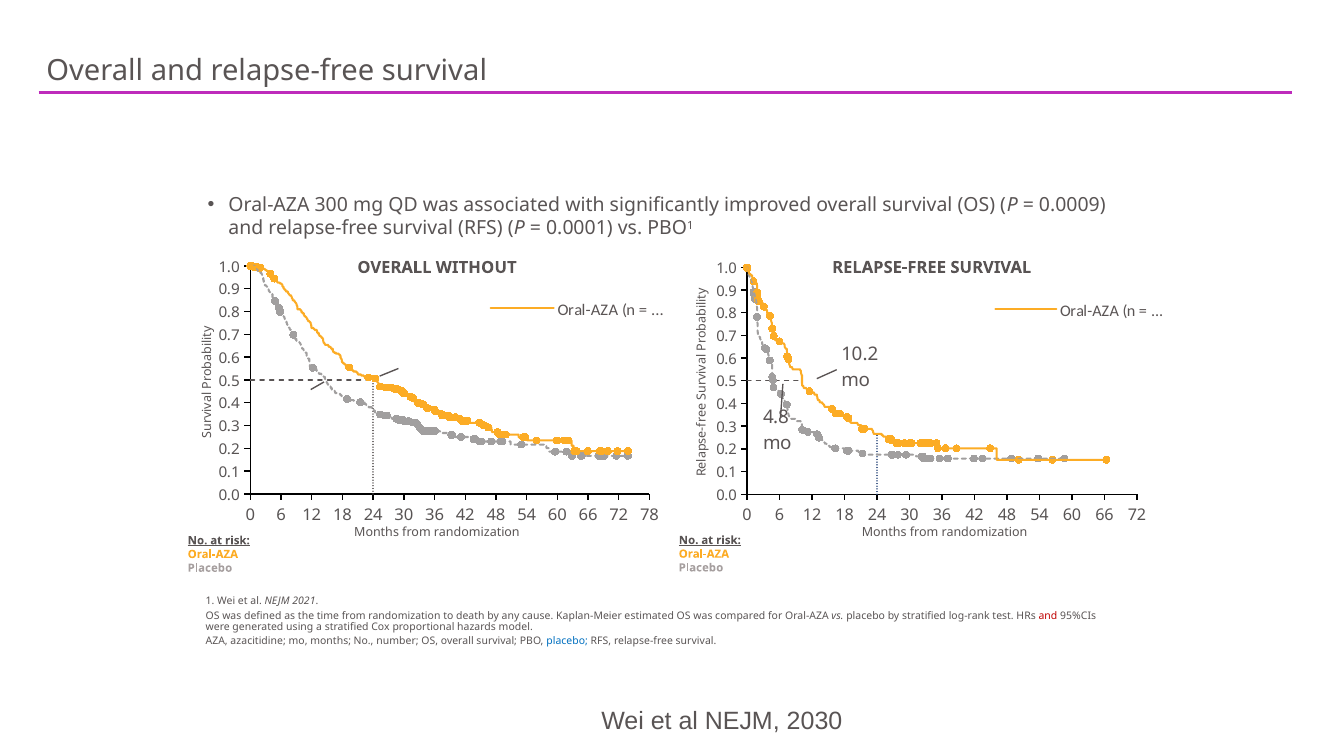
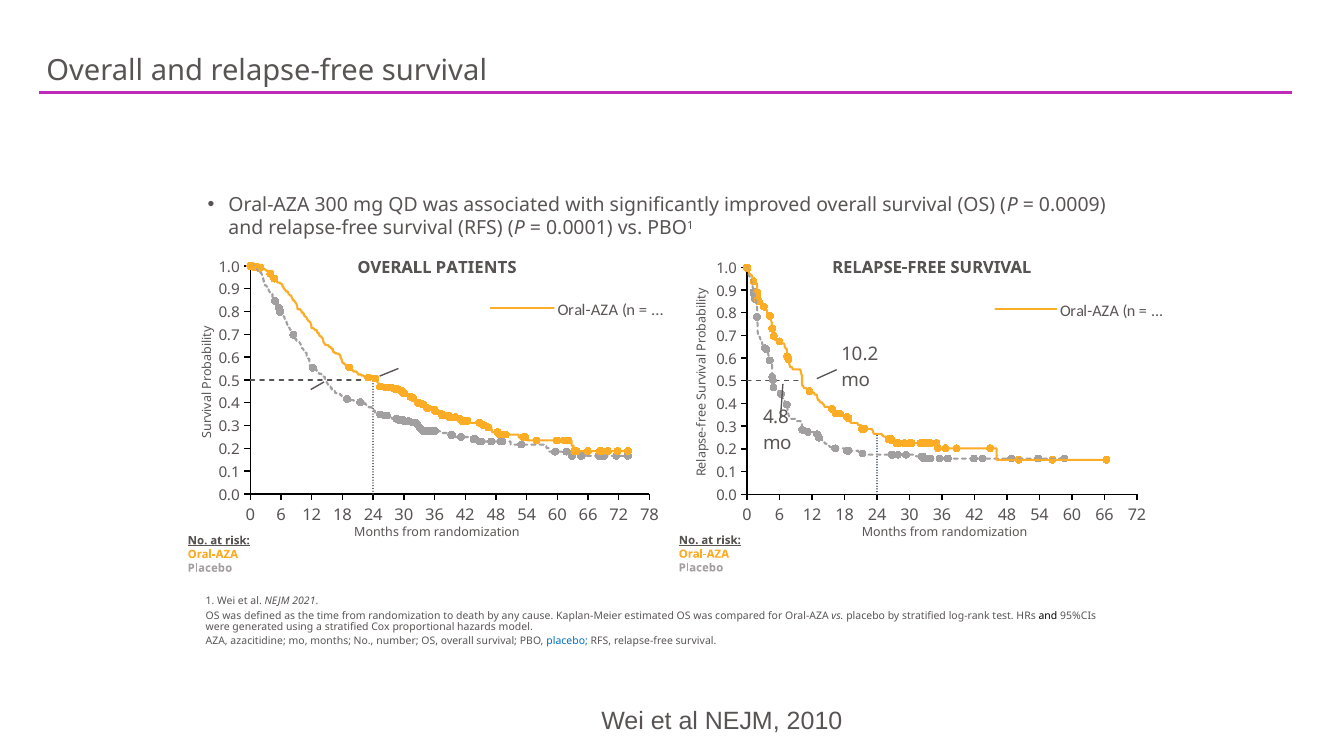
WITHOUT: WITHOUT -> PATIENTS (476, 267)
and colour: red -> black (1048, 616)
2030: 2030 -> 2010 (815, 721)
